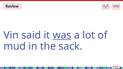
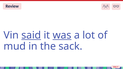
said underline: none -> present (31, 35)
